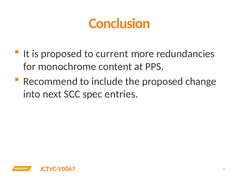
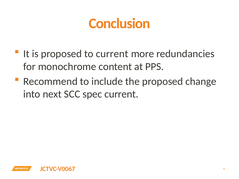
spec entries: entries -> current (121, 94)
